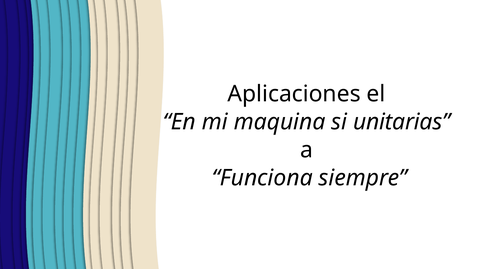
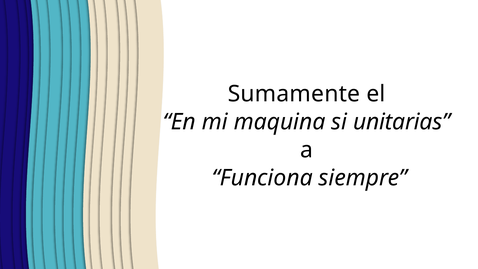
Aplicaciones: Aplicaciones -> Sumamente (294, 94)
